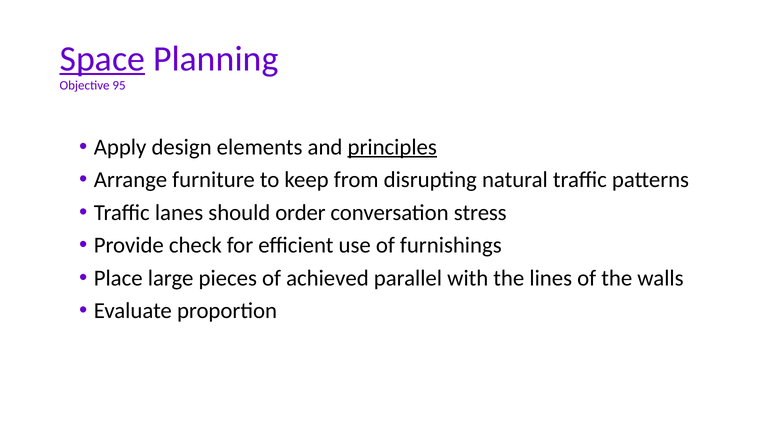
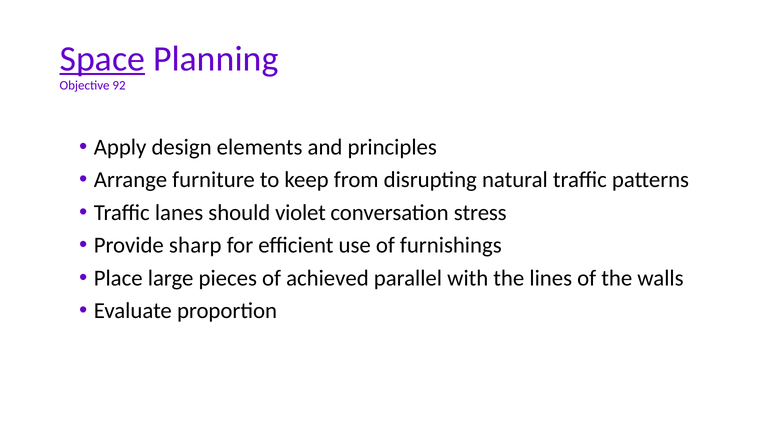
95: 95 -> 92 (119, 85)
principles underline: present -> none (392, 147)
order: order -> violet (300, 213)
check: check -> sharp (195, 245)
